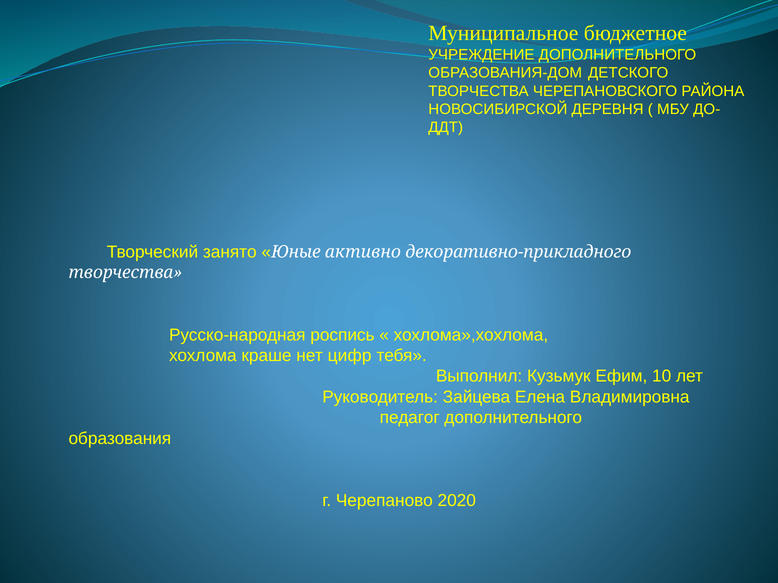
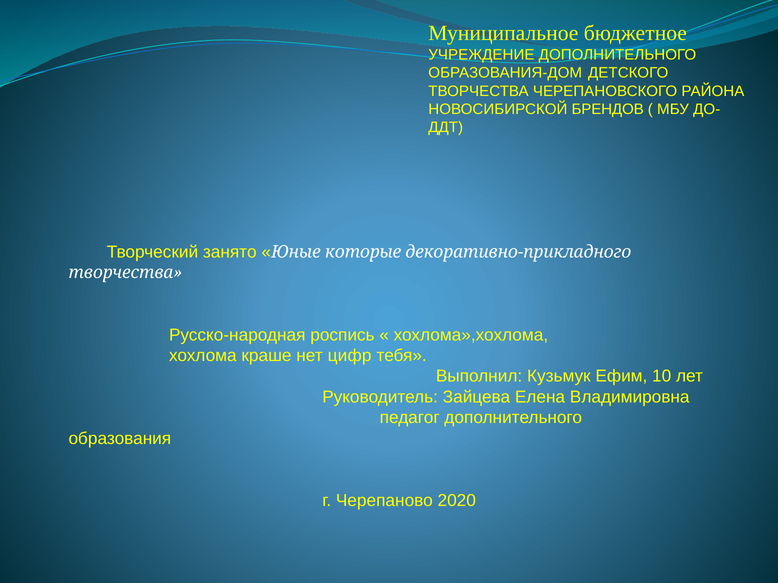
ДЕРЕВНЯ: ДЕРЕВНЯ -> БРЕНДОВ (608, 109)
активно: активно -> которые (363, 252)
